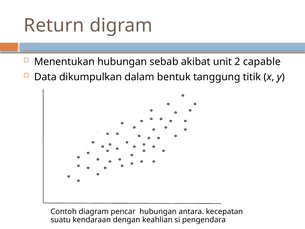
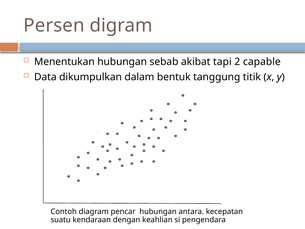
Return: Return -> Persen (54, 25)
unit: unit -> tapi (222, 62)
